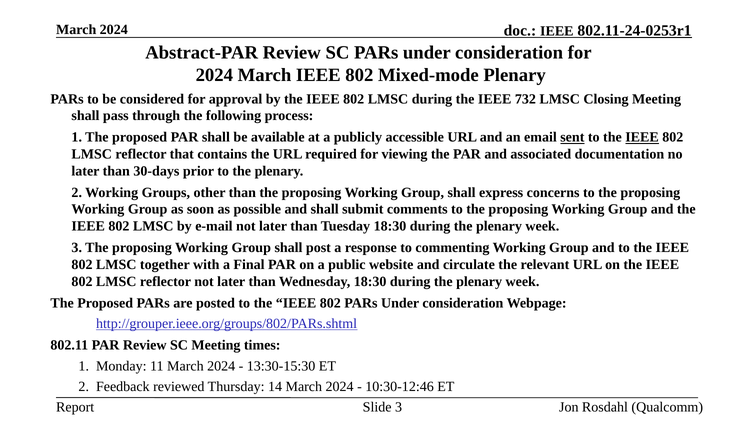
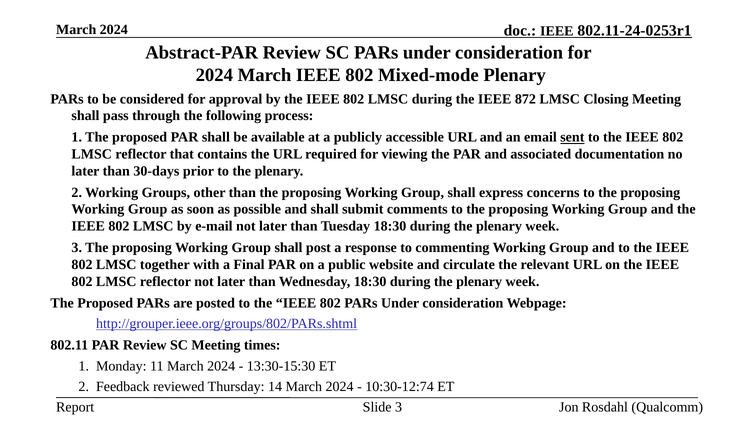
732: 732 -> 872 (525, 99)
IEEE underline: present -> none (642, 137)
10:30-12:46: 10:30-12:46 -> 10:30-12:74 (400, 386)
